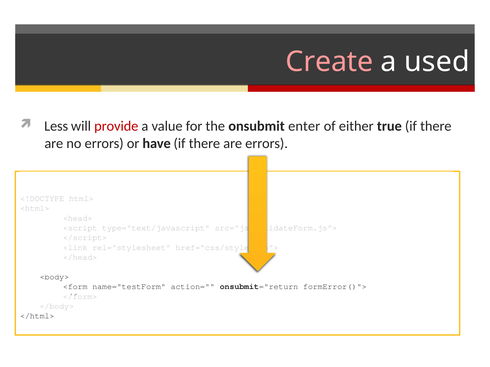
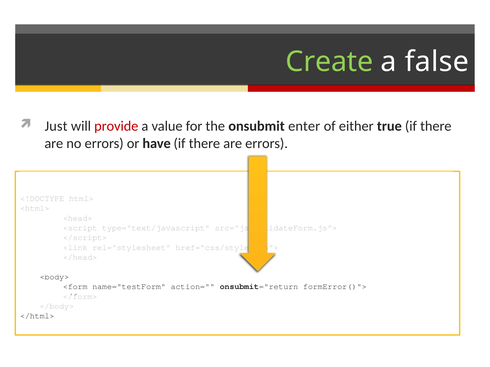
Create colour: pink -> light green (329, 62)
used: used -> false (437, 62)
Less: Less -> Just (56, 126)
